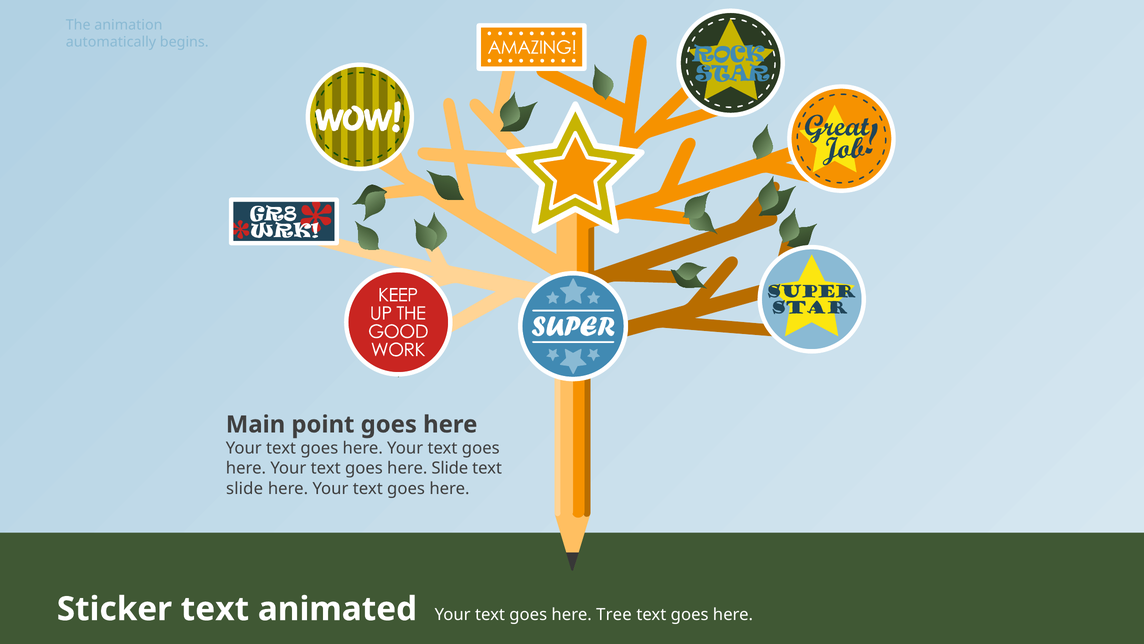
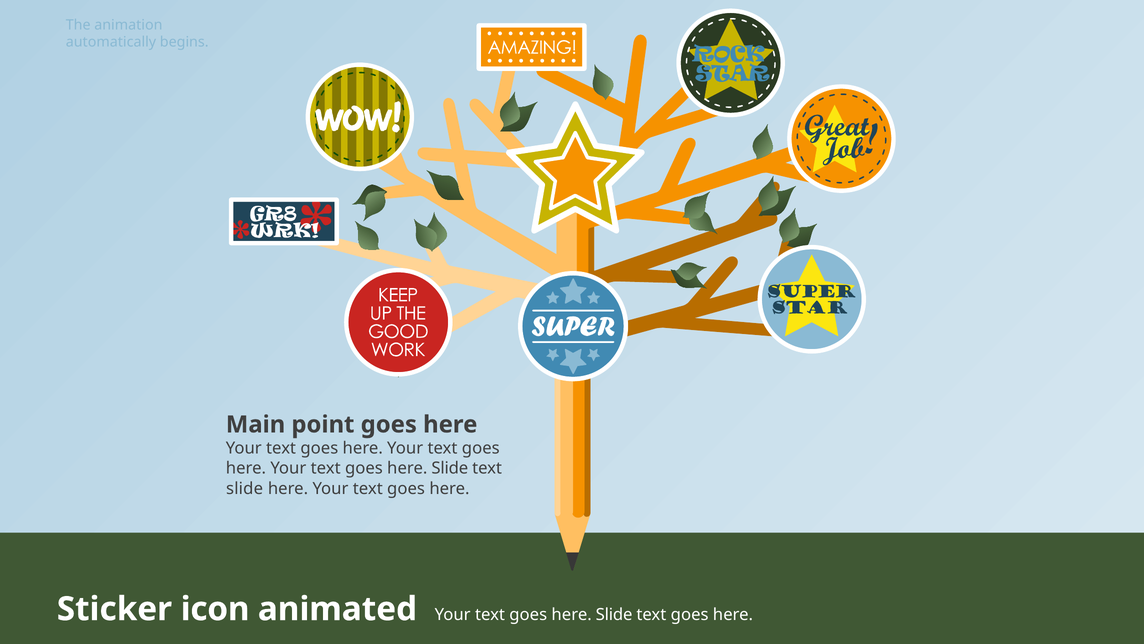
Sticker text: text -> icon (215, 609)
Tree: Tree -> Slide (614, 614)
